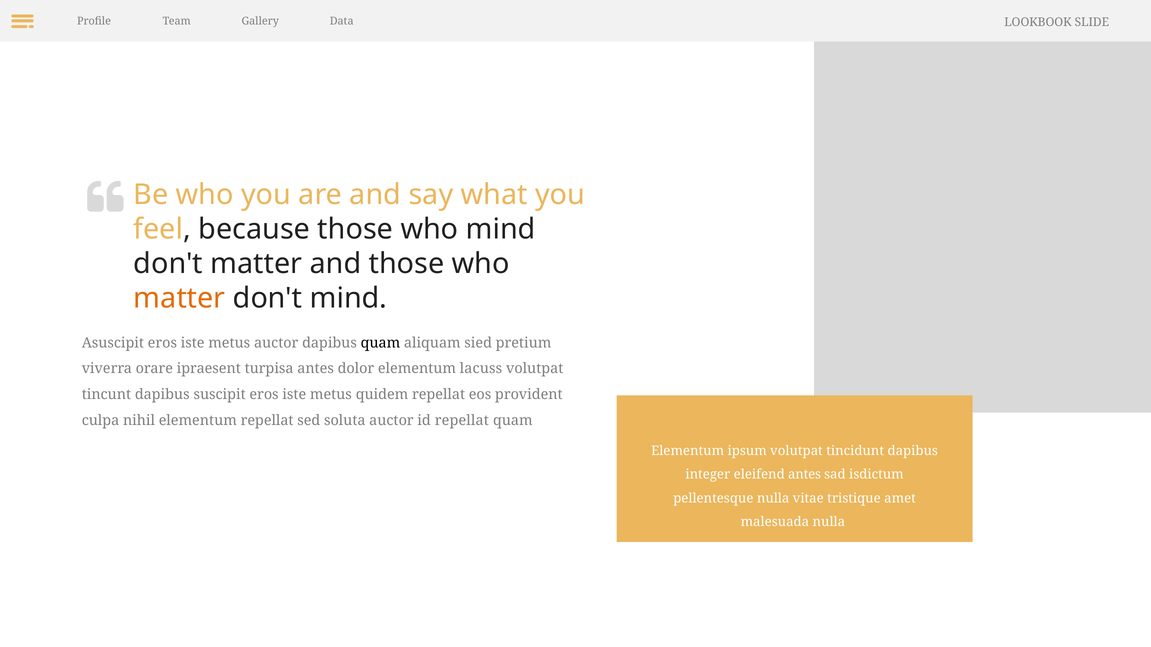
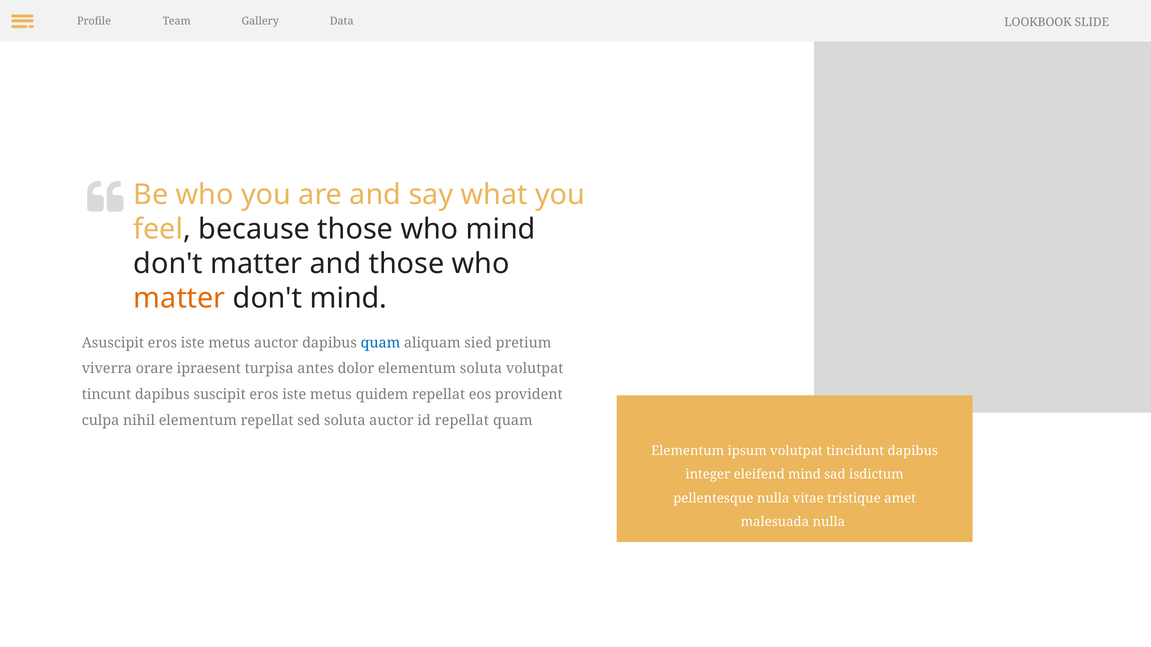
quam colour: black -> blue (380, 343)
elementum lacuss: lacuss -> soluta (481, 369)
eleifend antes: antes -> mind (805, 475)
